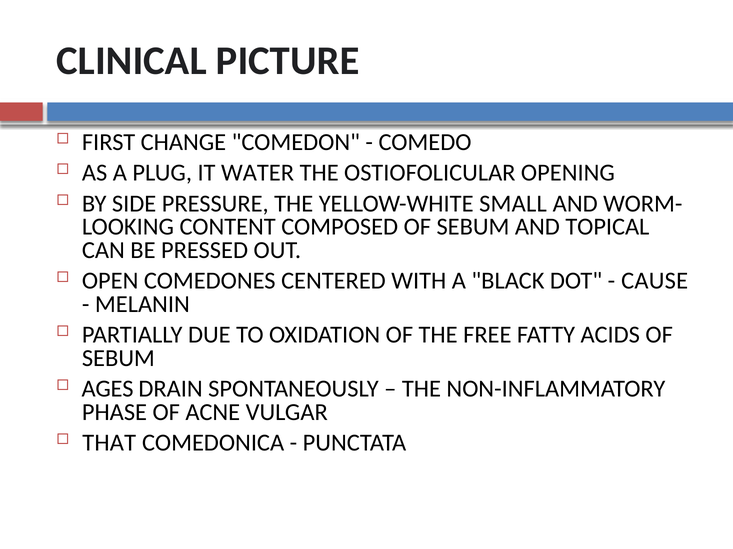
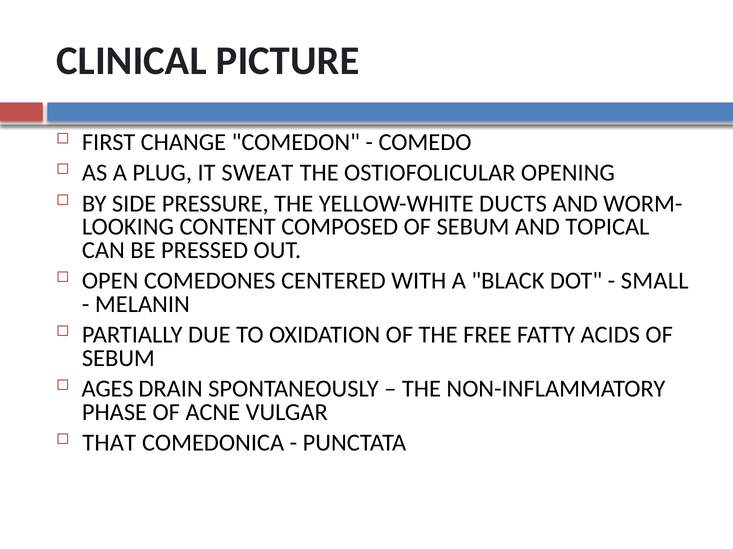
WATER: WATER -> SWEAT (257, 173)
SMALL: SMALL -> DUCTS (513, 204)
CAUSE: CAUSE -> SMALL (655, 281)
